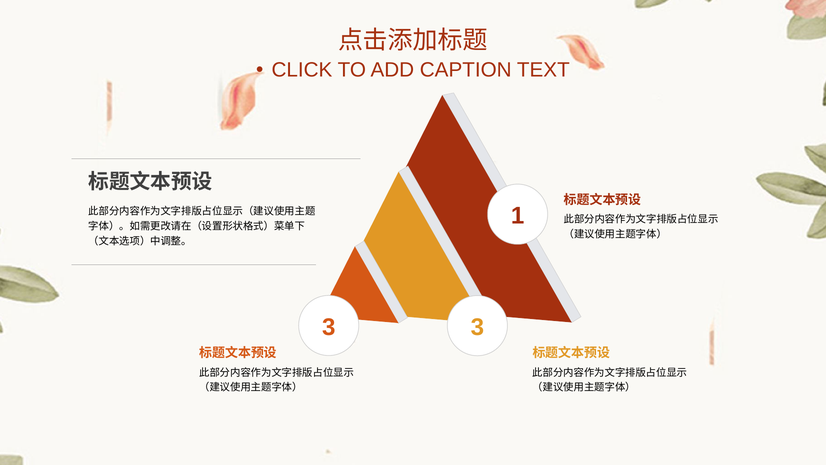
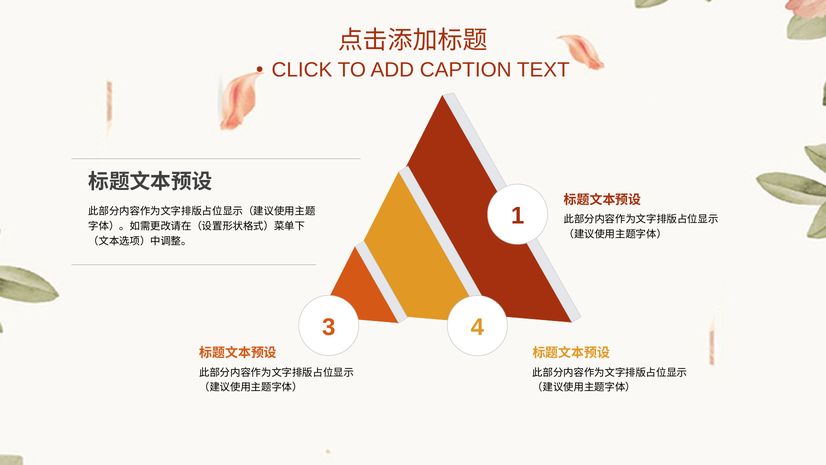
3 3: 3 -> 4 (477, 327)
